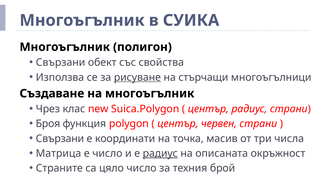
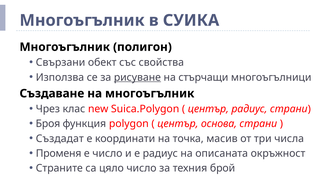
червен: червен -> основа (219, 123)
Свързани: Свързани -> Създадат (60, 138)
Матрица: Матрица -> Променя (59, 153)
радиус underline: present -> none (160, 153)
